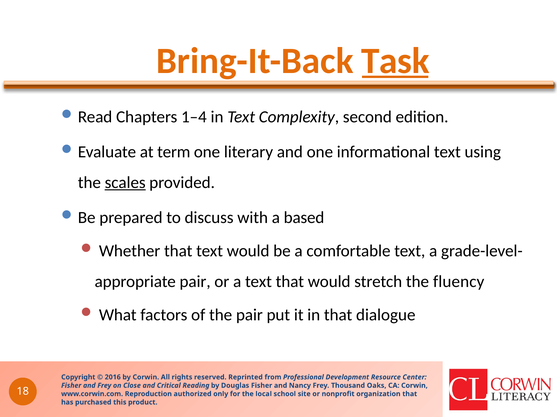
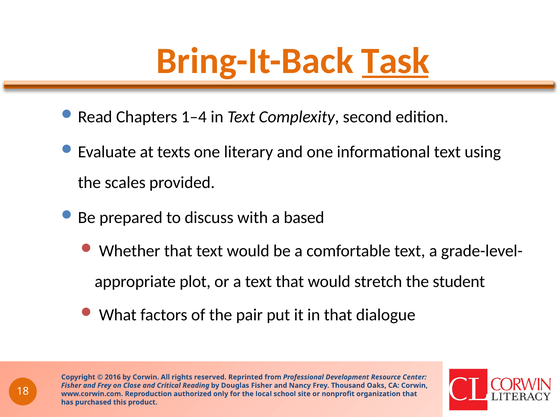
term: term -> texts (174, 152)
scales underline: present -> none (125, 183)
pair: pair -> plot (195, 282)
fluency: fluency -> student (459, 282)
